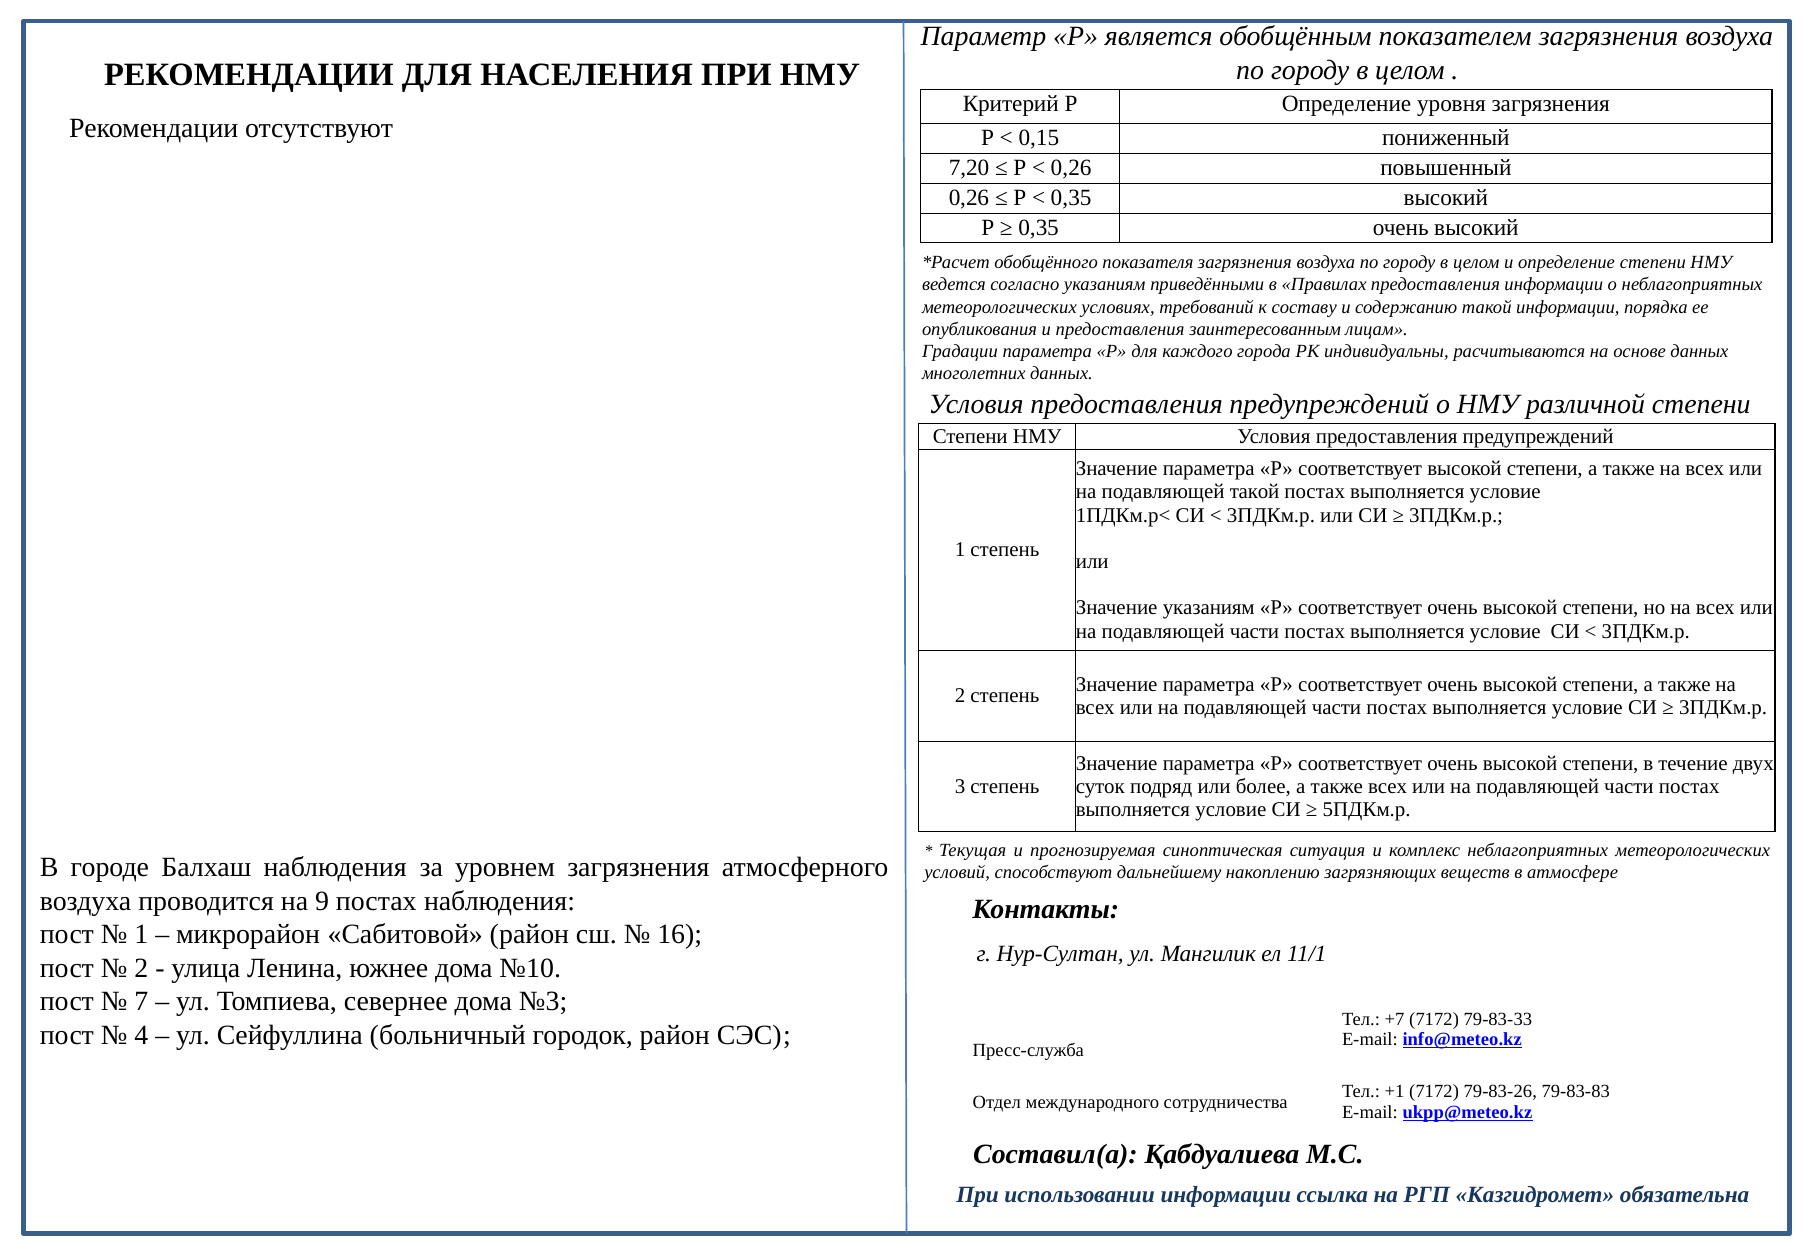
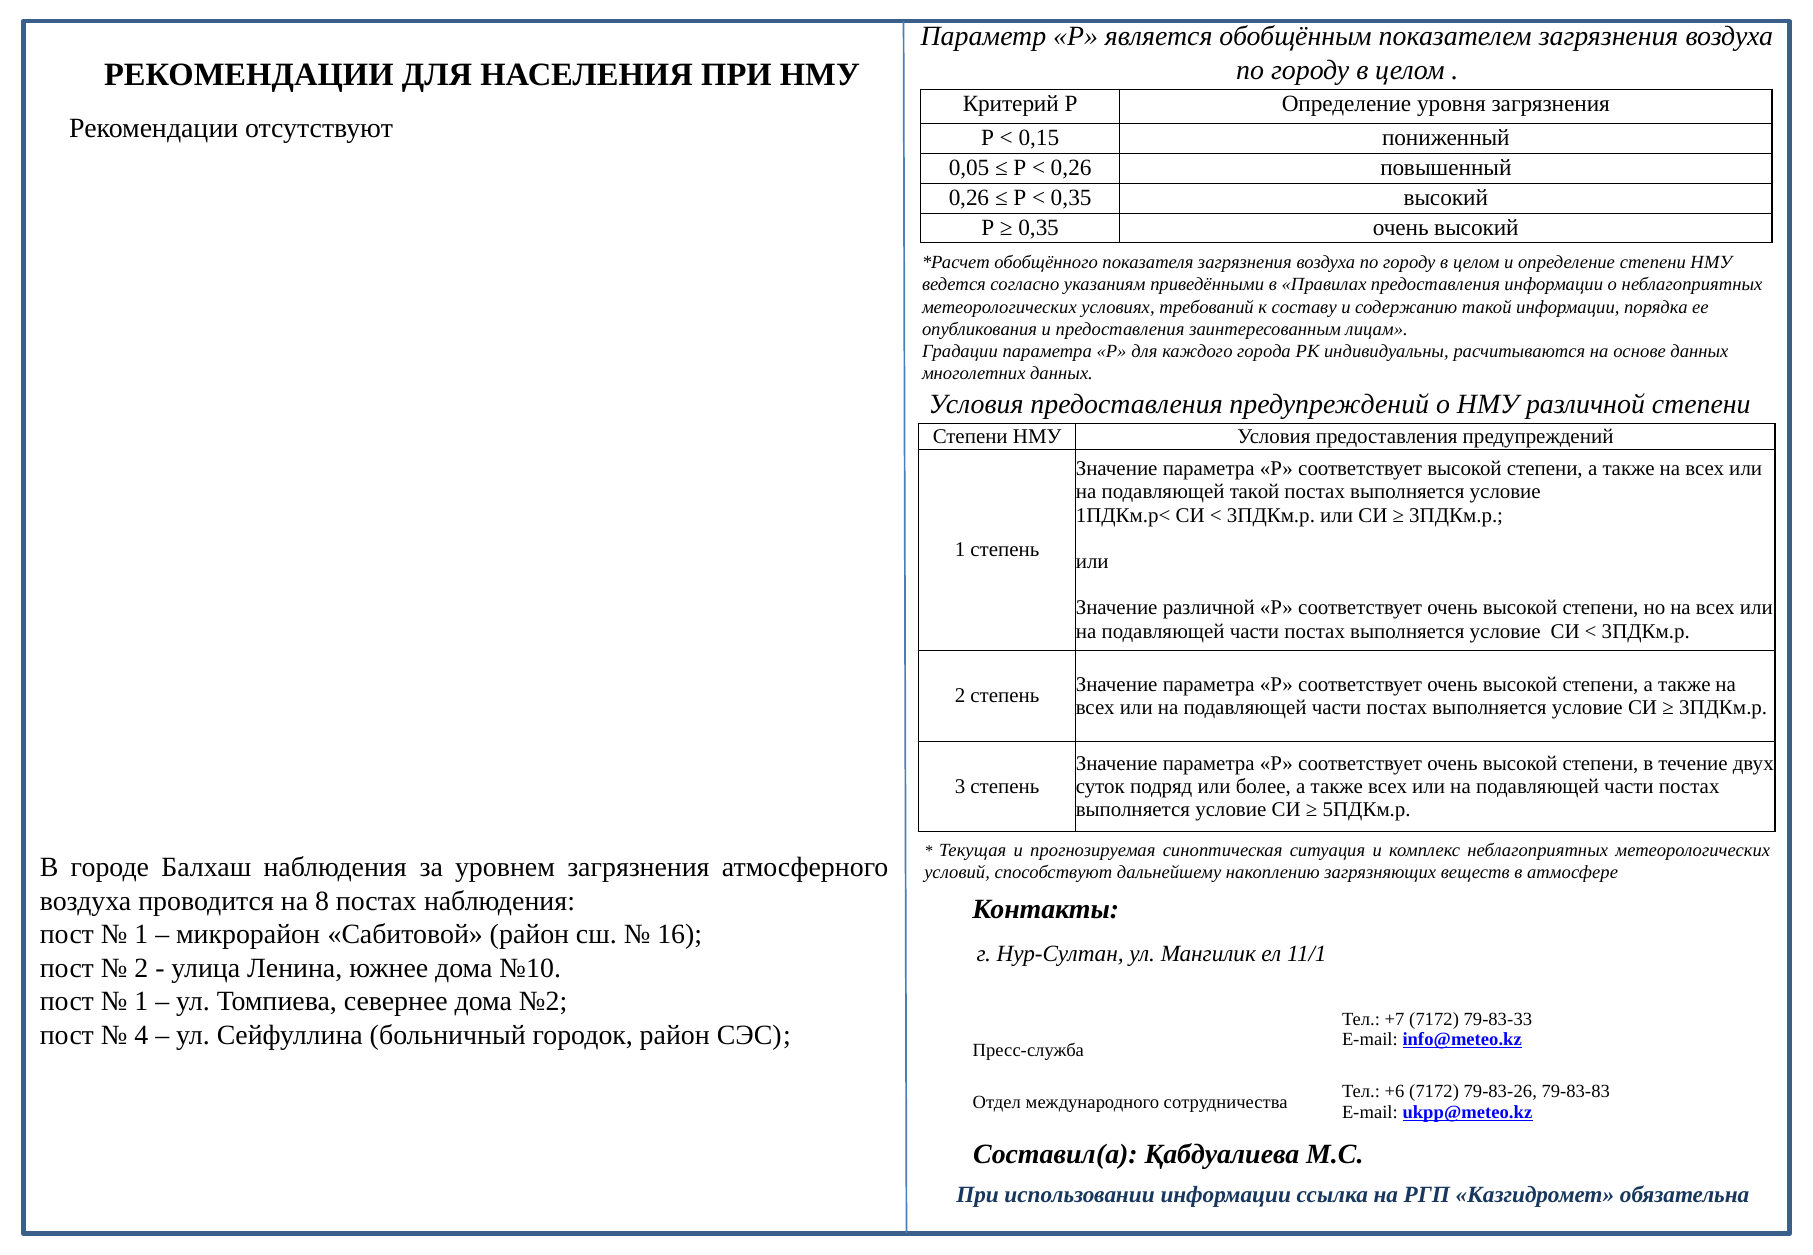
7,20: 7,20 -> 0,05 (969, 168)
Значение указаниям: указаниям -> различной (1209, 608)
9: 9 -> 8 (322, 901)
7: 7 -> 1 (141, 1002)
№3: №3 -> №2 (543, 1002)
+1: +1 -> +6 (1395, 1092)
